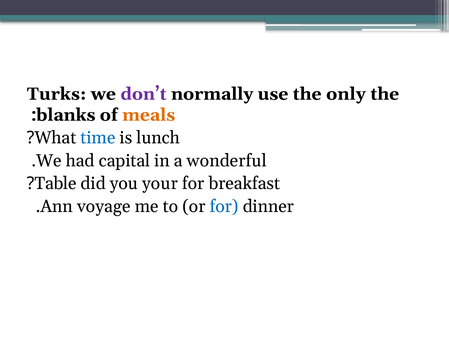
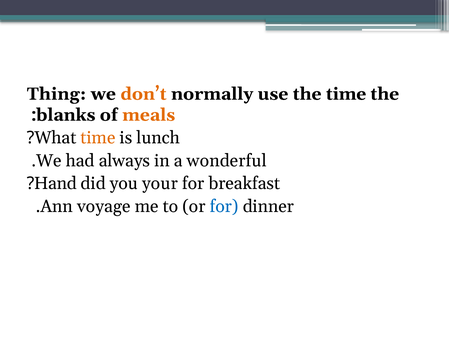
Turks: Turks -> Thing (57, 94)
don’t colour: purple -> orange (143, 94)
the only: only -> time (346, 94)
time colour: blue -> orange (98, 138)
capital: capital -> always (124, 161)
Table: Table -> Hand (55, 183)
